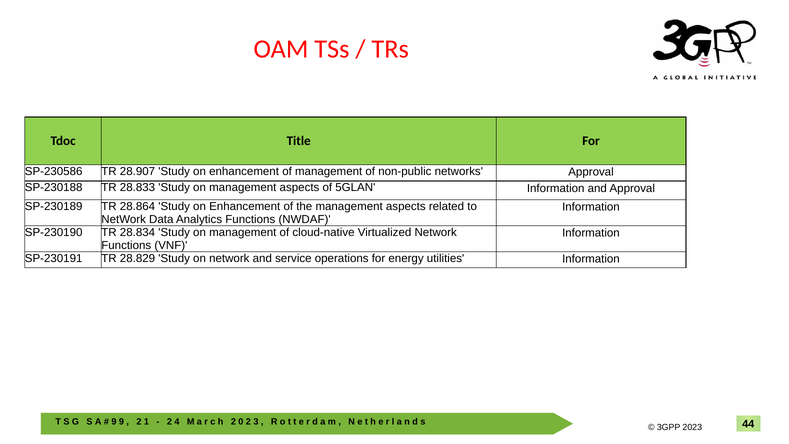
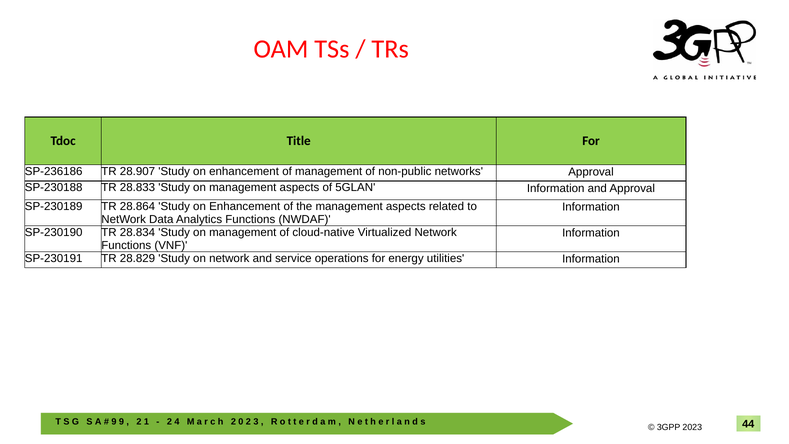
SP-230586: SP-230586 -> SP-236186 (54, 171)
